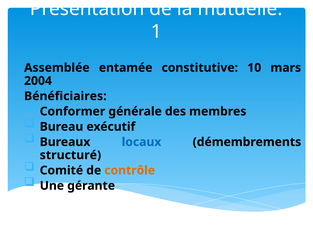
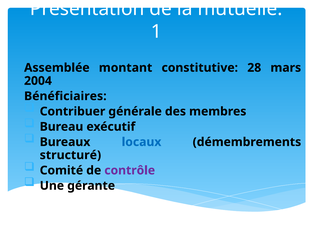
entamée: entamée -> montant (126, 68)
10: 10 -> 28 (254, 68)
Conformer: Conformer -> Contribuer (73, 112)
contrôle colour: orange -> purple (130, 171)
